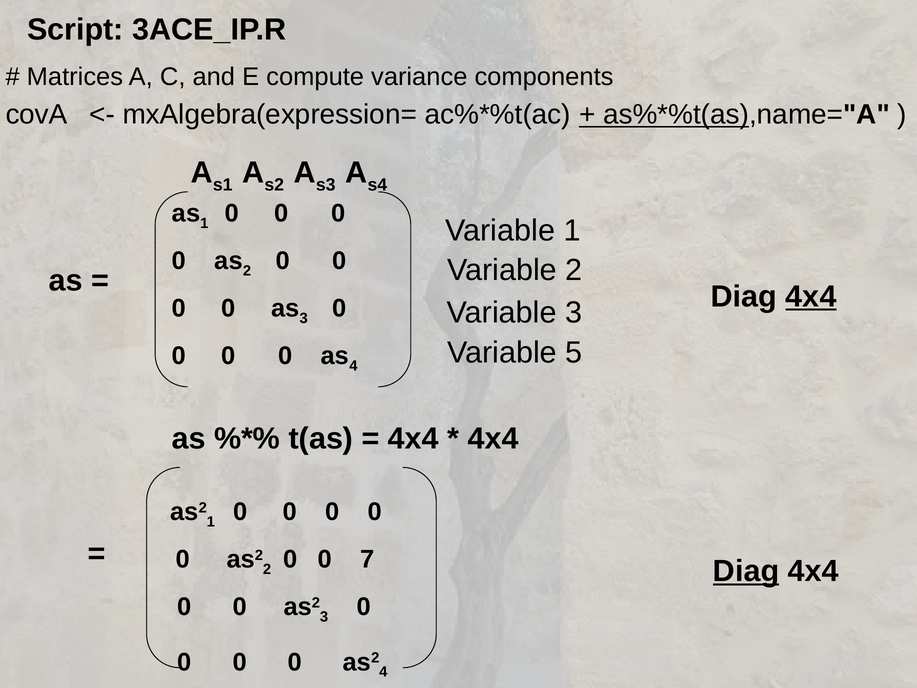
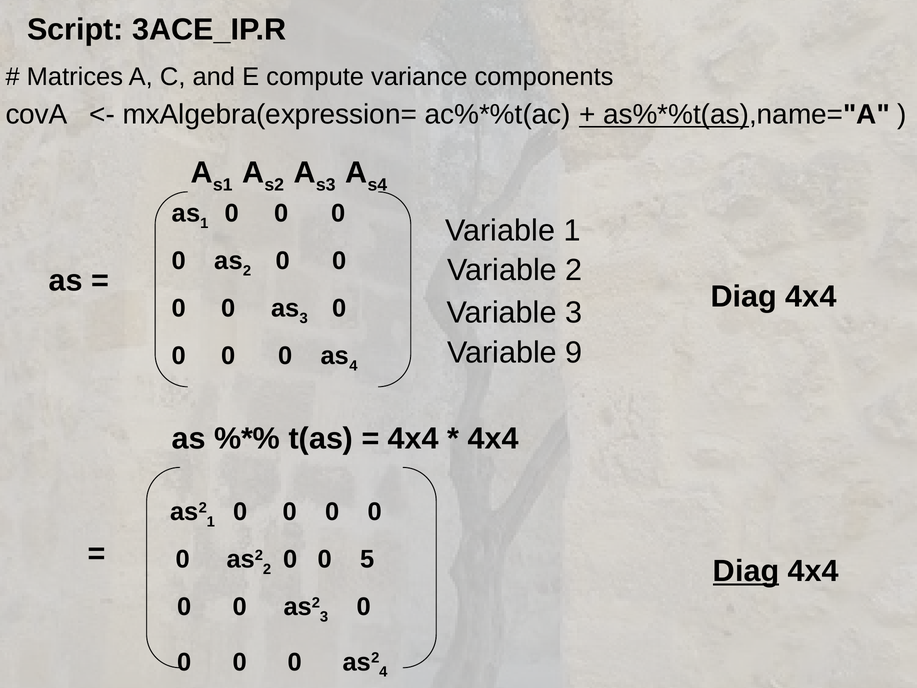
4x4 underline: present -> none (811, 296)
5: 5 -> 9 (574, 353)
7: 7 -> 5 (367, 559)
